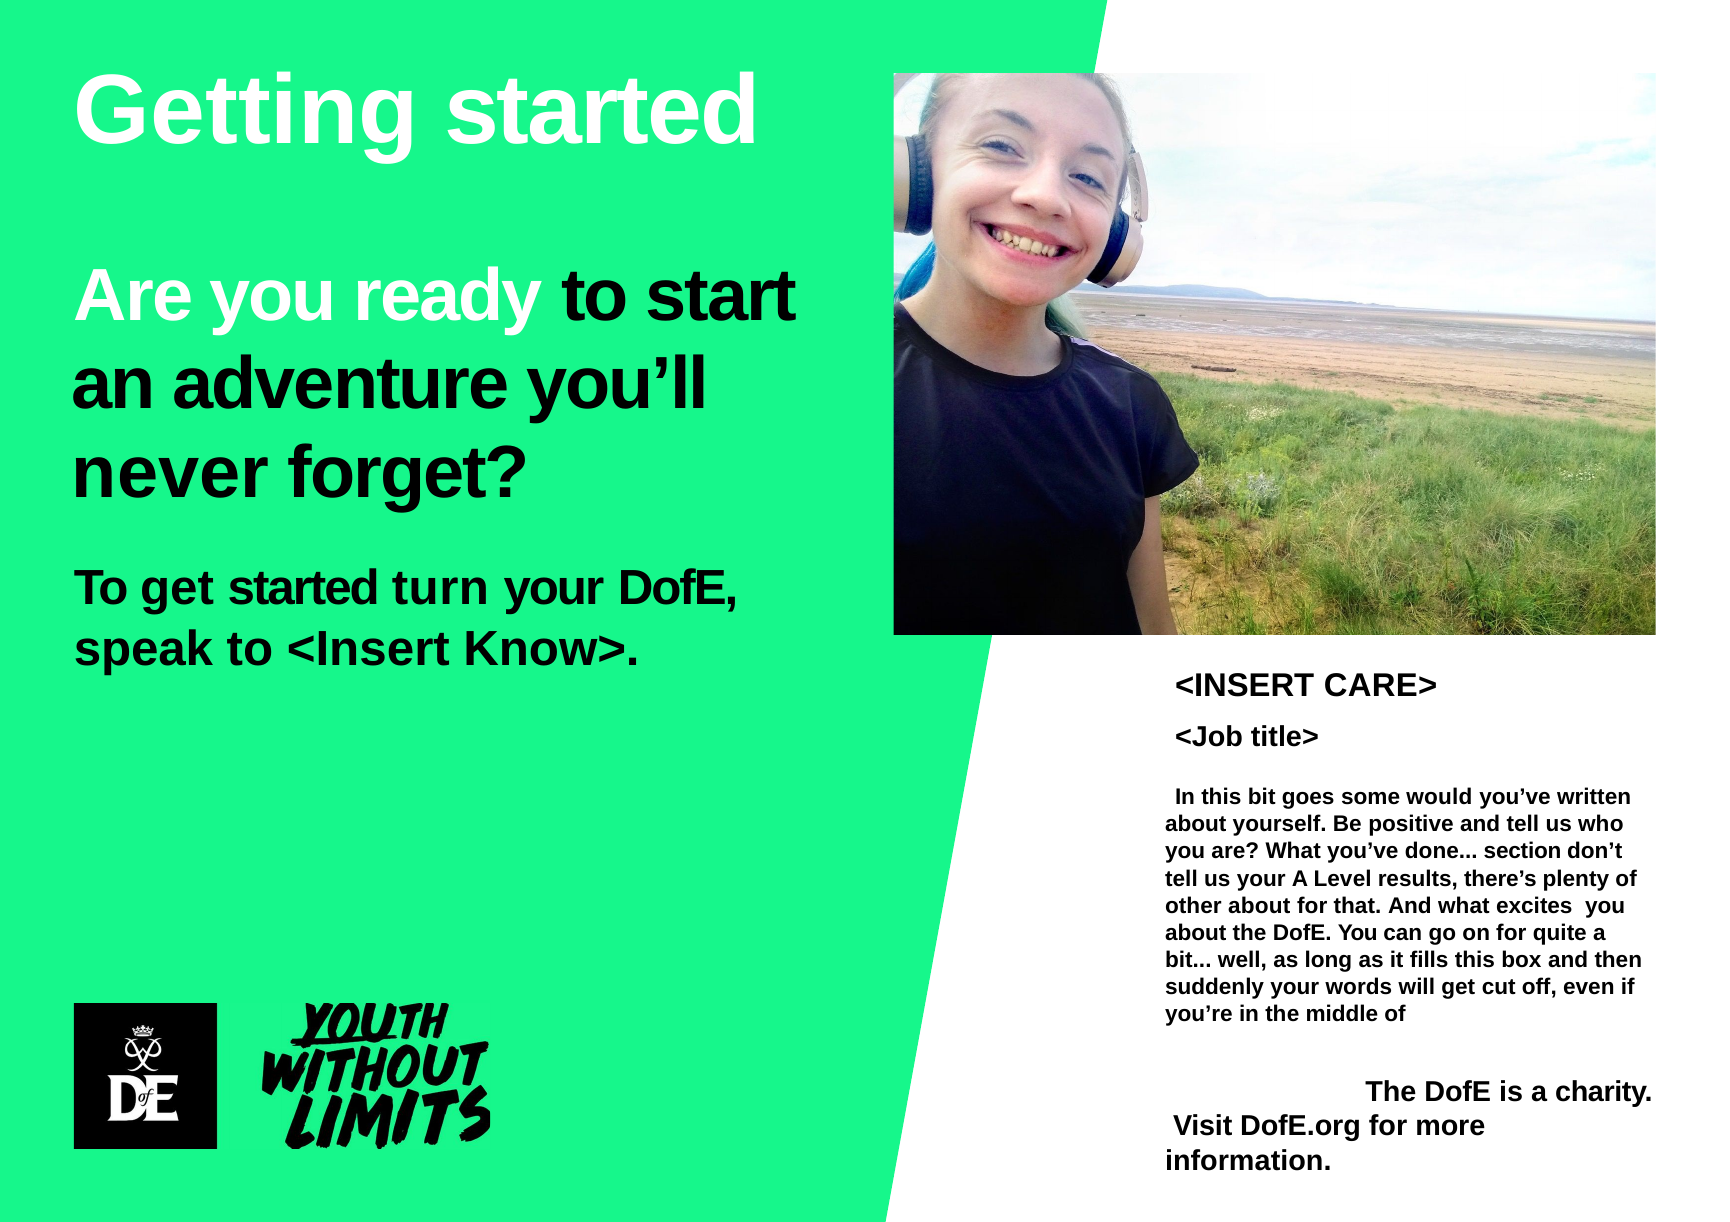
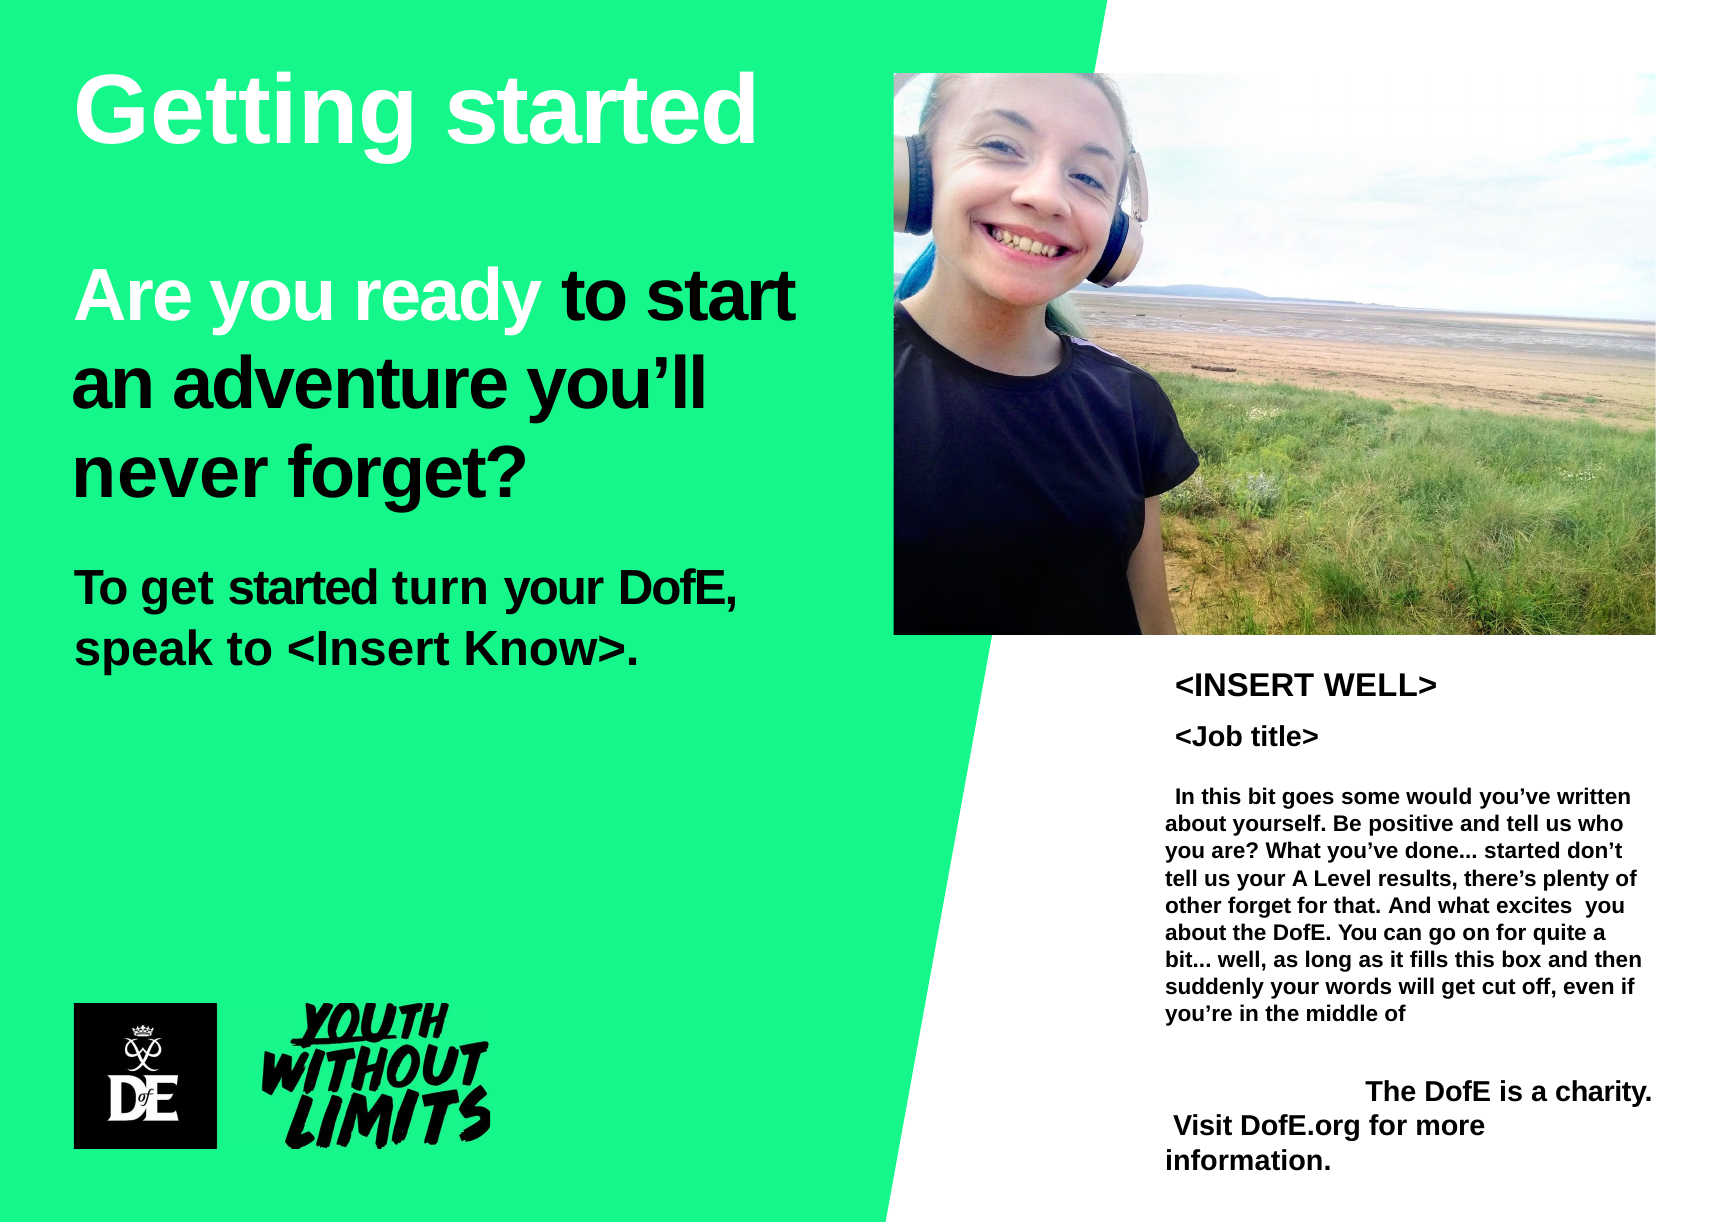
CARE>: CARE> -> WELL> (1381, 686)
done section: section -> started (1522, 852)
other about: about -> forget (1260, 906)
